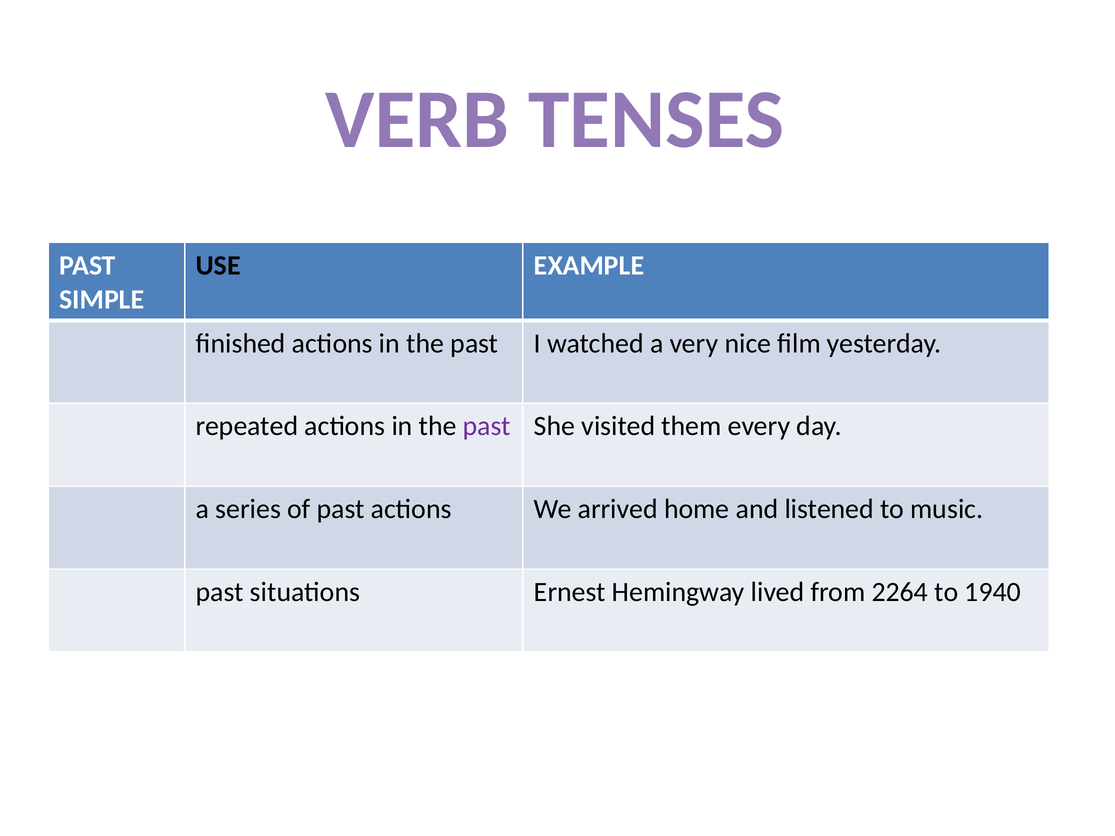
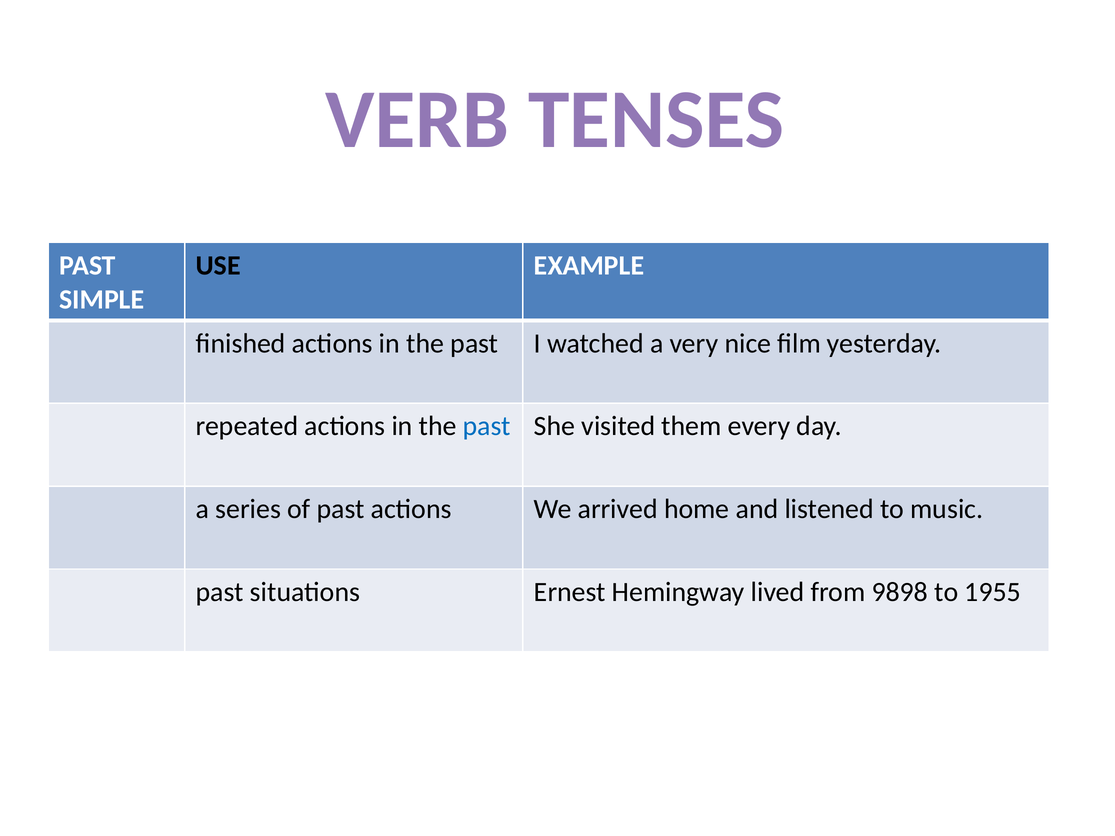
past colour: purple -> blue (487, 426)
2264: 2264 -> 9898 (900, 592)
1940: 1940 -> 1955 (993, 592)
